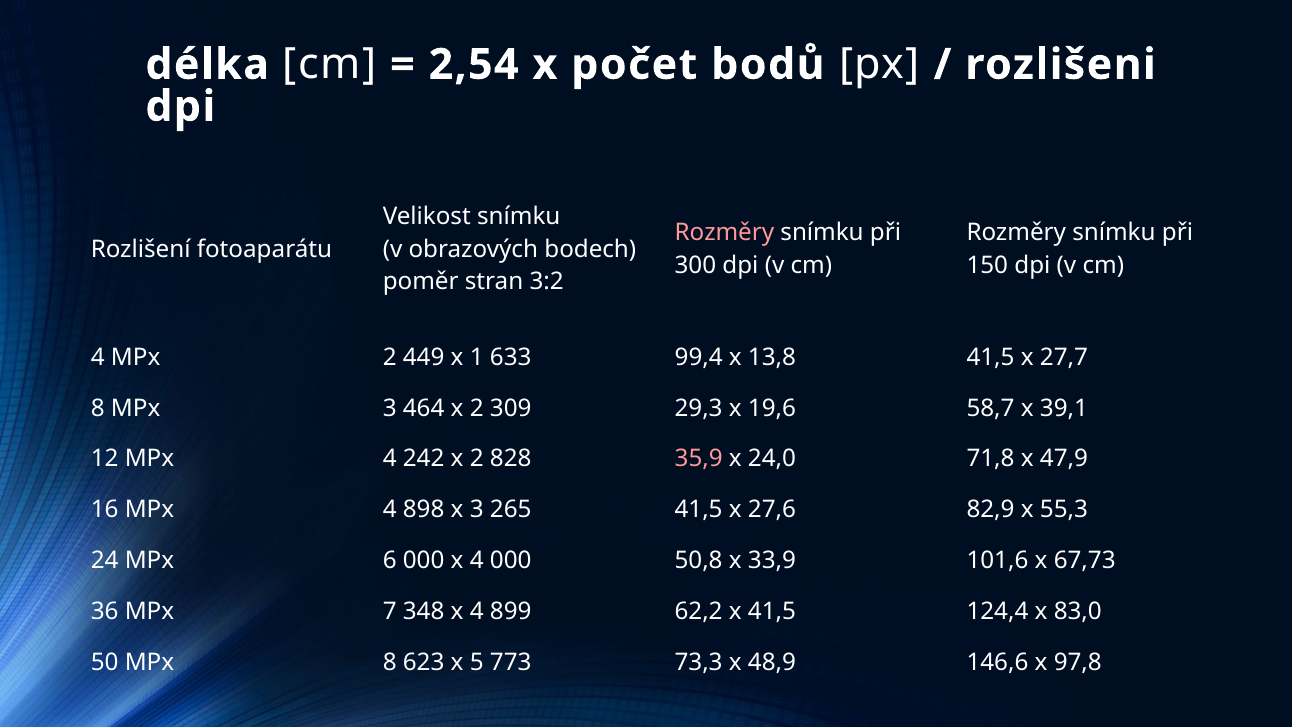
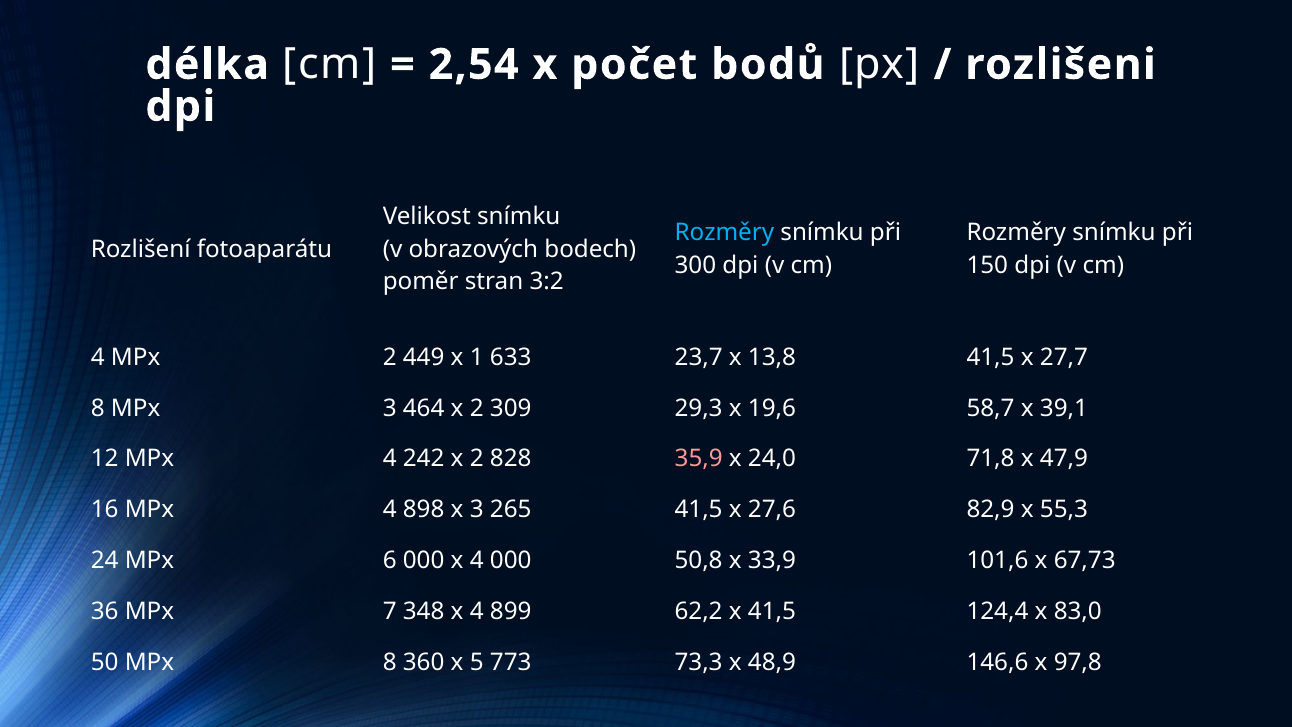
Rozměry colour: pink -> light blue (724, 233)
99,4: 99,4 -> 23,7 (699, 357)
623: 623 -> 360 (424, 662)
